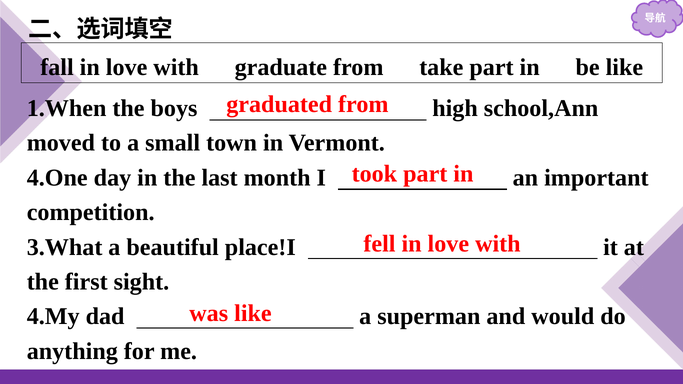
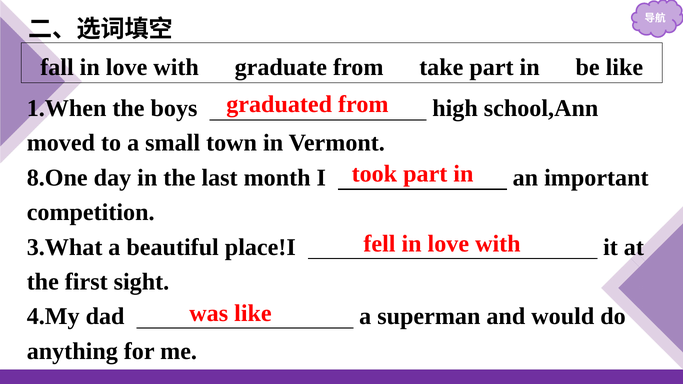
4.One: 4.One -> 8.One (57, 178)
